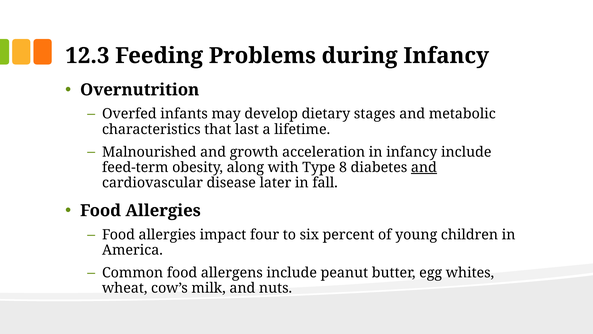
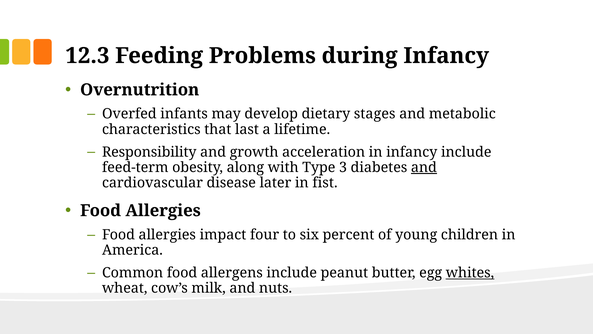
Malnourished: Malnourished -> Responsibility (149, 152)
8: 8 -> 3 (343, 167)
fall: fall -> fist (325, 183)
whites underline: none -> present (470, 273)
